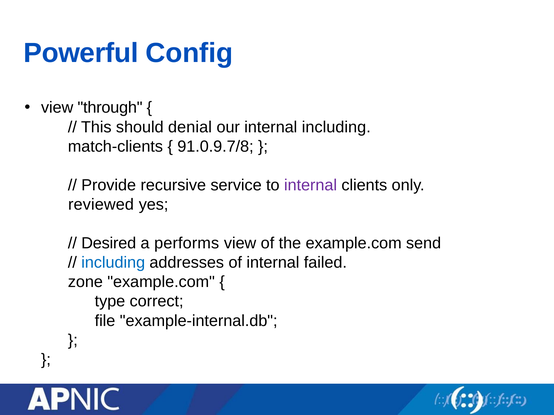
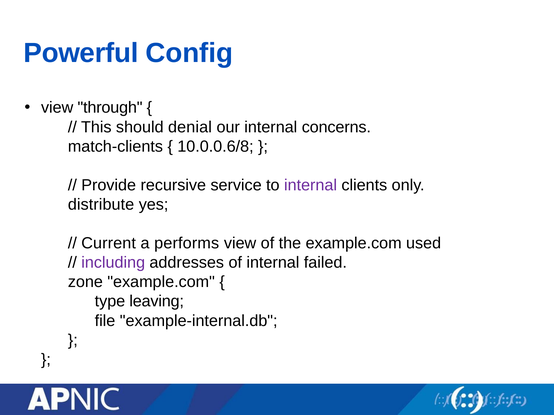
internal including: including -> concerns (336, 127)
91.0.9.7/8: 91.0.9.7/8 -> 10.0.0.6/8 (215, 147)
reviewed: reviewed -> distribute (101, 205)
Desired: Desired -> Current (109, 244)
send: send -> used (424, 244)
including colour: blue -> purple (113, 263)
correct: correct -> leaving (157, 302)
